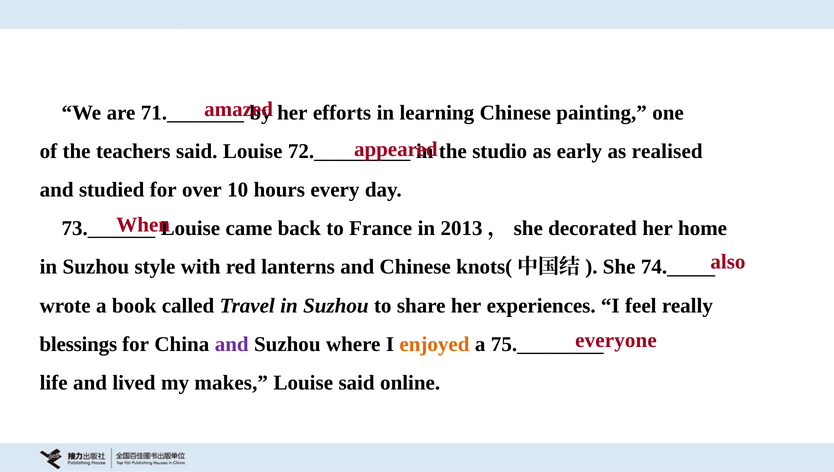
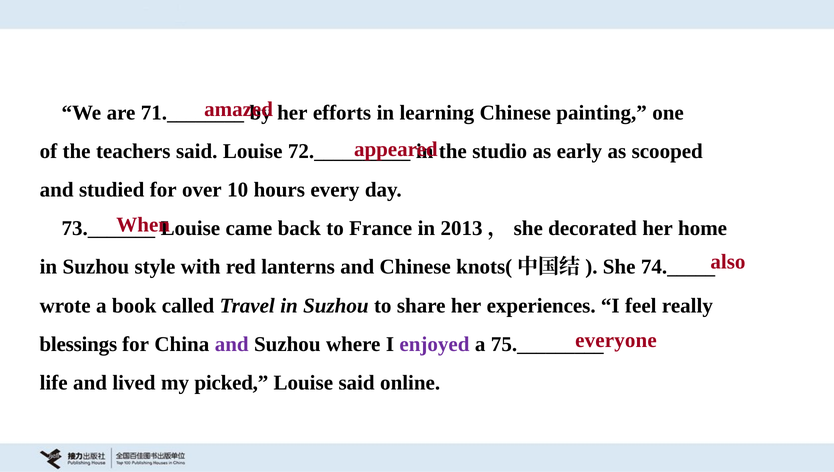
realised: realised -> scooped (667, 151)
enjoyed colour: orange -> purple (434, 344)
makes: makes -> picked (231, 382)
